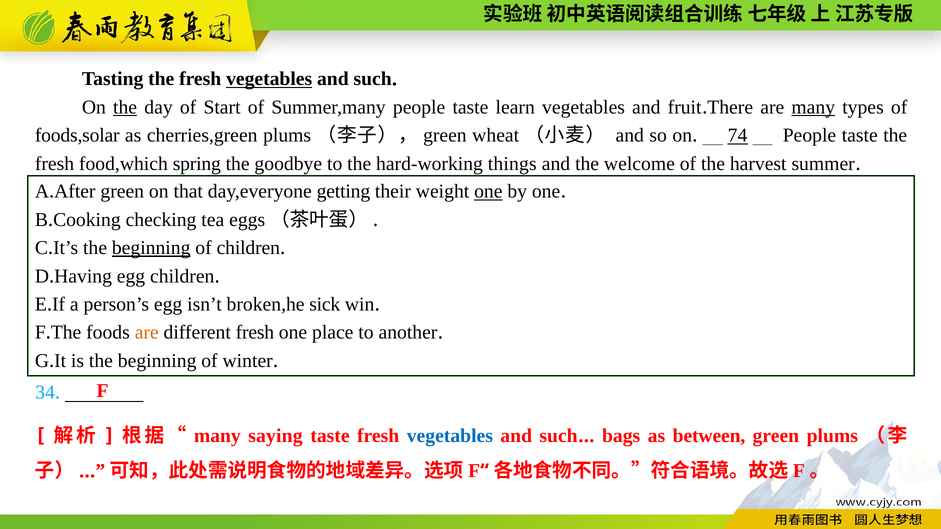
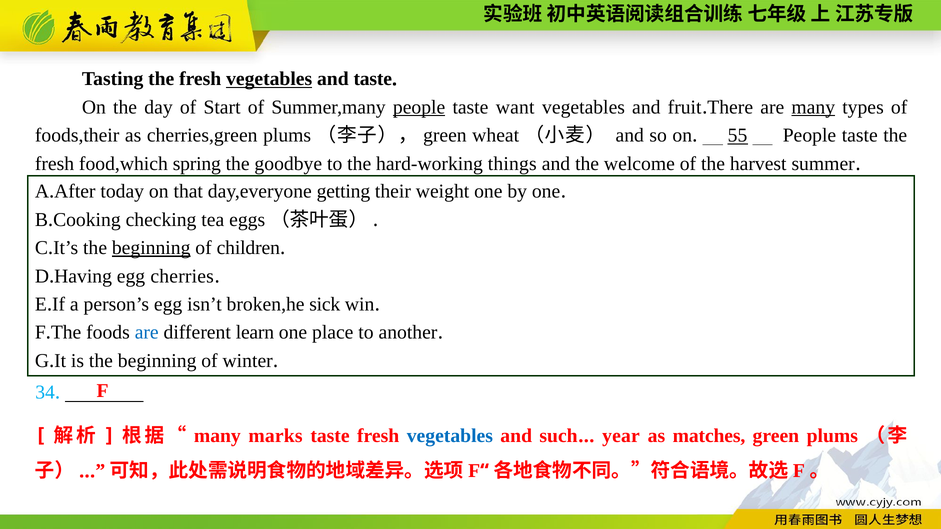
such: such -> taste (373, 79)
the underline: present -> none (125, 107)
people underline: none -> present (419, 107)
learn: learn -> want (515, 107)
foods,solar: foods,solar -> foods,their (77, 135)
74: 74 -> 55 (738, 135)
green: green -> today (122, 192)
one underline: present -> none (488, 192)
egg children: children -> cherries (182, 276)
are colour: orange -> blue (147, 333)
different fresh: fresh -> learn (255, 333)
saying: saying -> marks (275, 436)
bags: bags -> year (621, 436)
between: between -> matches (709, 436)
